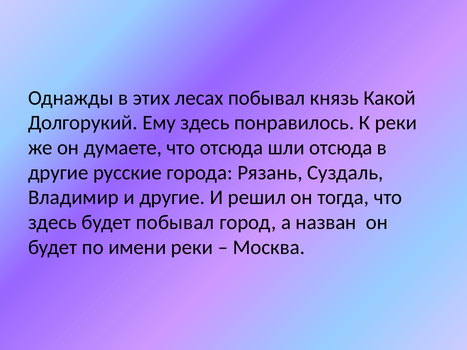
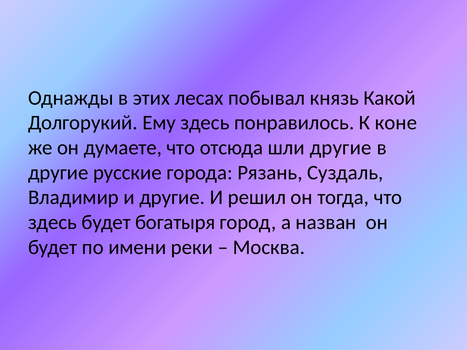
К реки: реки -> коне (396, 123)
шли отсюда: отсюда -> другие (341, 148)
будет побывал: побывал -> богатыря (175, 223)
